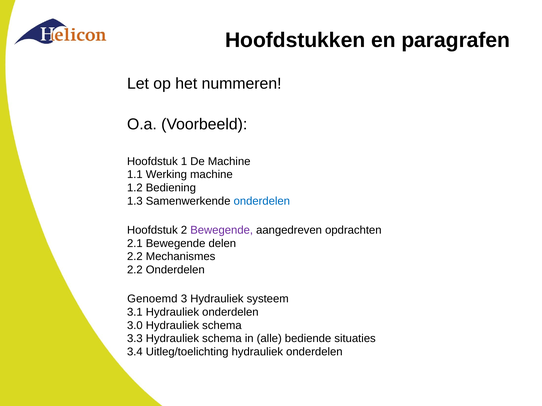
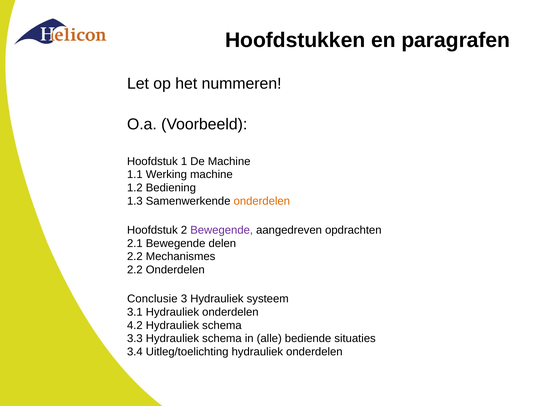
onderdelen colour: blue -> orange (262, 201)
Genoemd: Genoemd -> Conclusie (152, 299)
3.0: 3.0 -> 4.2 (135, 326)
